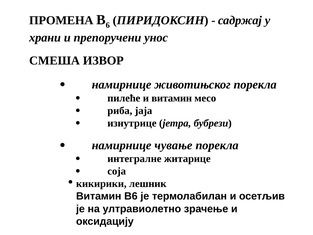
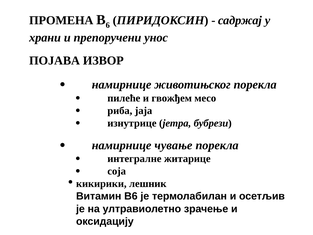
СМЕША: СМЕША -> ПОЈАВА (55, 61)
и витамин: витамин -> гвожђем (172, 98)
